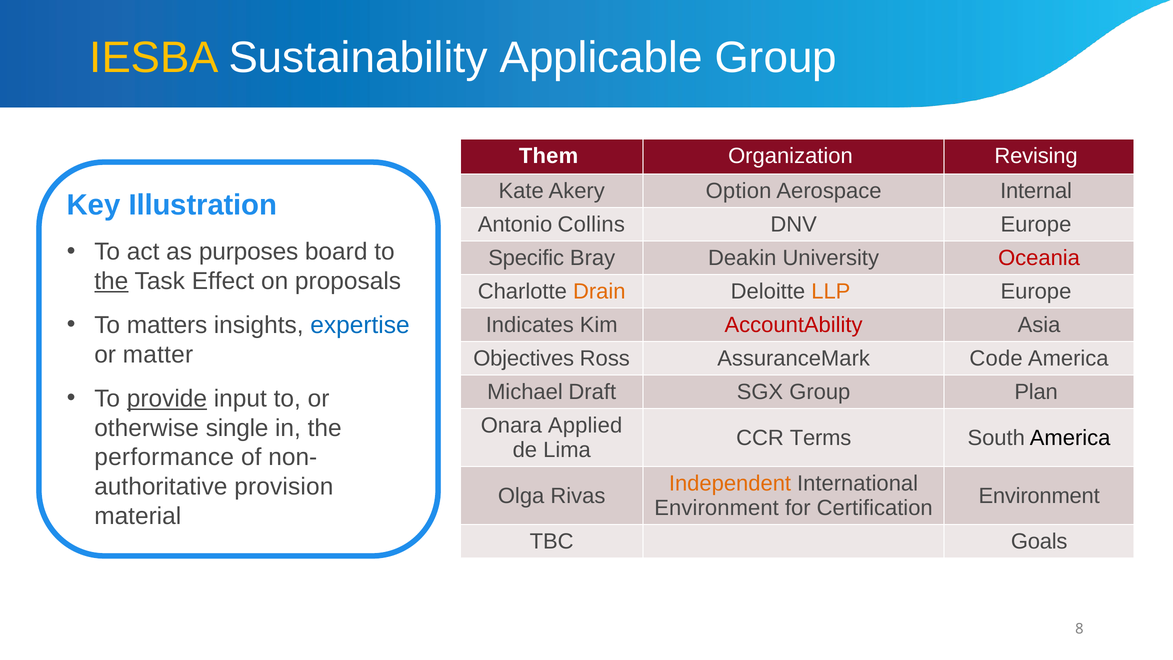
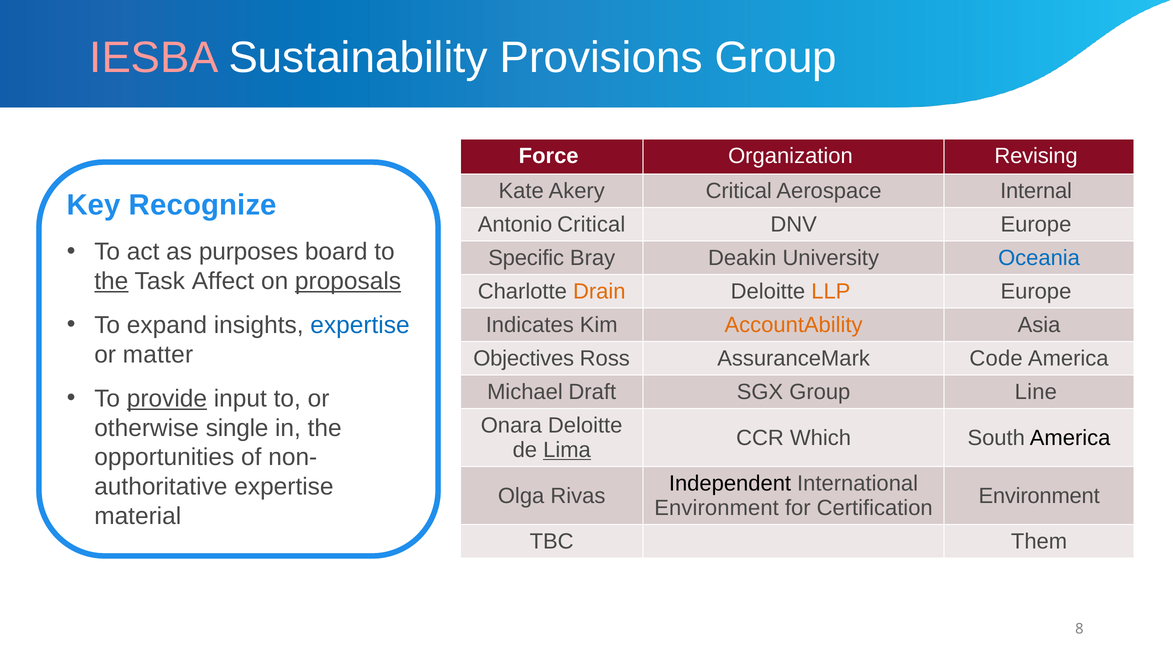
IESBA colour: yellow -> pink (154, 58)
Applicable: Applicable -> Provisions (601, 58)
Them: Them -> Force (549, 156)
Akery Option: Option -> Critical (739, 191)
Illustration: Illustration -> Recognize (203, 205)
Antonio Collins: Collins -> Critical (591, 225)
Oceania colour: red -> blue (1039, 258)
Effect: Effect -> Affect (223, 281)
proposals underline: none -> present (348, 281)
matters: matters -> expand (167, 325)
AccountAbility colour: red -> orange (794, 325)
Plan: Plan -> Line (1036, 392)
Onara Applied: Applied -> Deloitte (585, 425)
Terms: Terms -> Which (820, 438)
Lima underline: none -> present (567, 450)
performance: performance -> opportunities (164, 457)
Independent colour: orange -> black (730, 483)
provision: provision -> expertise (284, 487)
Goals: Goals -> Them (1039, 542)
